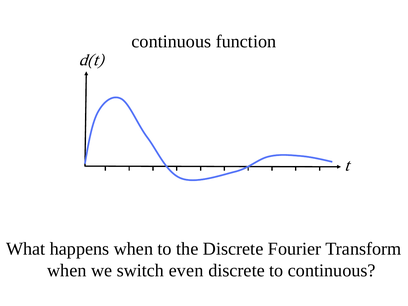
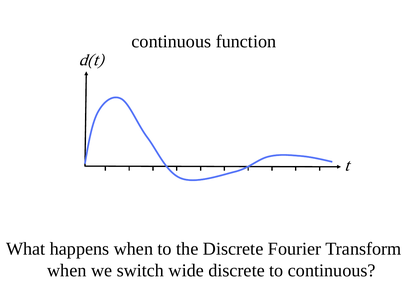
even: even -> wide (186, 271)
